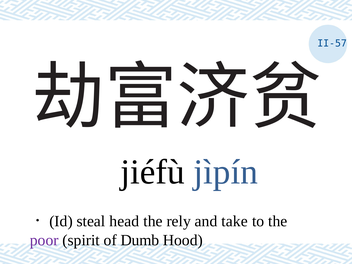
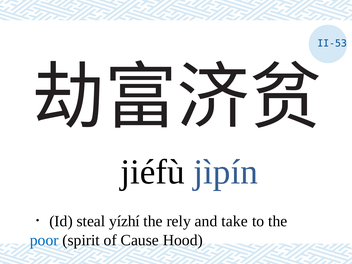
II-57: II-57 -> II-53 (332, 43)
head: head -> yízhí (124, 221)
poor colour: purple -> blue (44, 240)
Dumb: Dumb -> Cause (140, 240)
